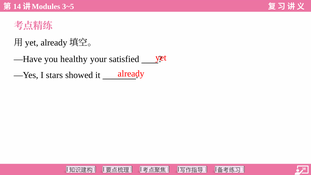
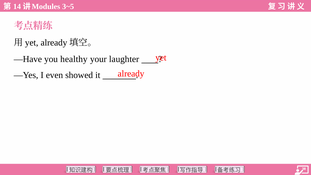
satisfied: satisfied -> laughter (124, 59)
stars: stars -> even (54, 75)
